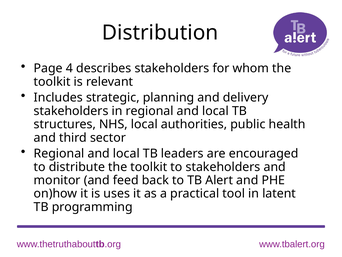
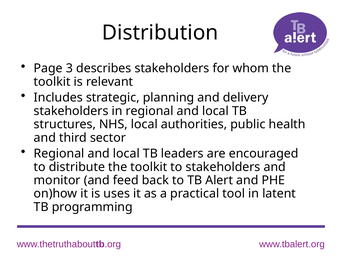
4: 4 -> 3 (69, 68)
